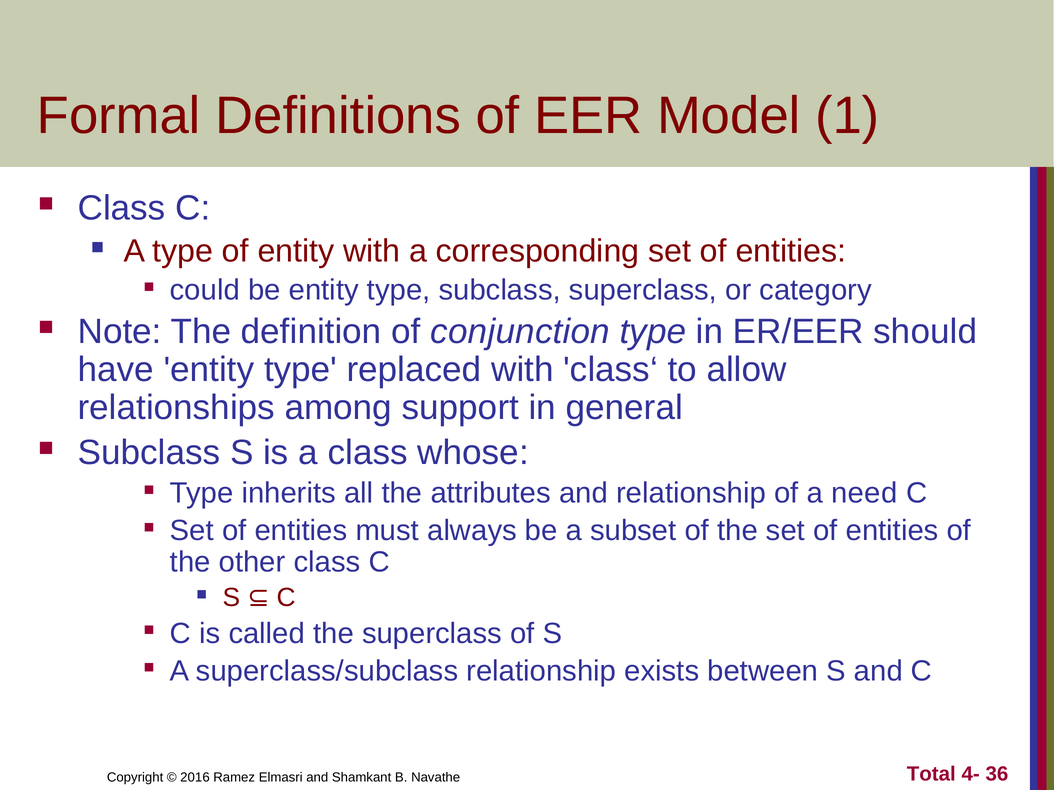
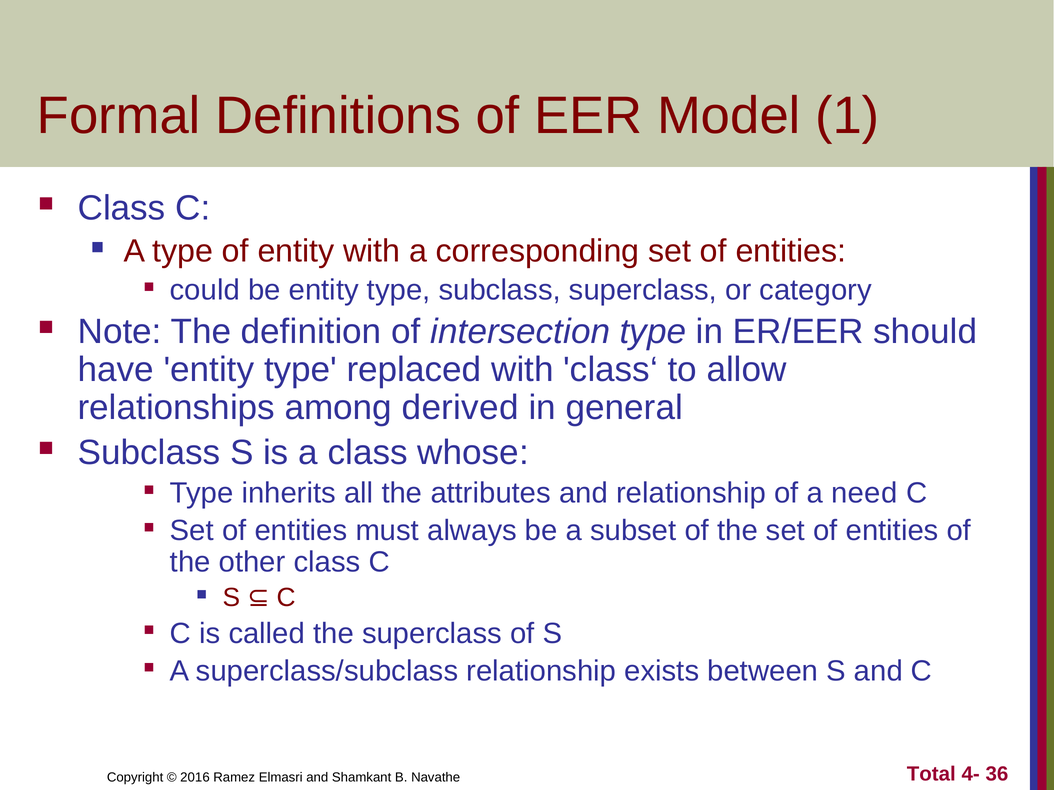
conjunction: conjunction -> intersection (520, 332)
support: support -> derived (460, 408)
